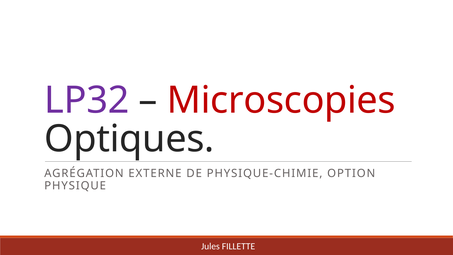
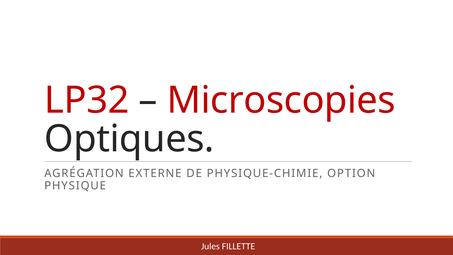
LP32 colour: purple -> red (87, 100)
